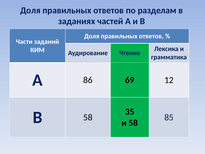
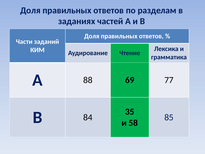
86: 86 -> 88 (88, 80)
12: 12 -> 77 (169, 80)
В 58: 58 -> 84 (88, 117)
